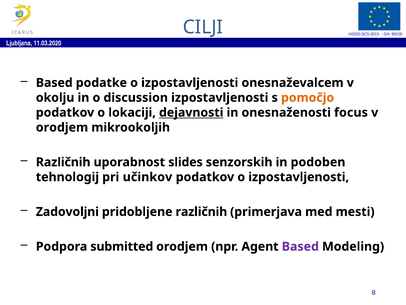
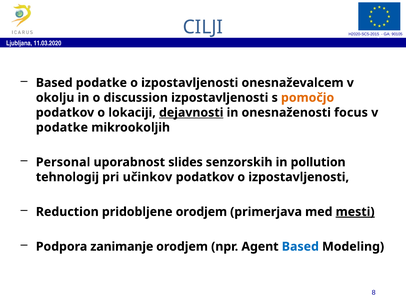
orodjem: orodjem -> podatke (62, 127)
Različnih: Različnih -> Personal (63, 162)
podoben: podoben -> pollution (318, 162)
Zadovoljni: Zadovoljni -> Reduction (67, 211)
pridobljene različnih: različnih -> orodjem (201, 211)
mesti underline: none -> present (355, 211)
submitted: submitted -> zanimanje (122, 246)
Based colour: purple -> blue (300, 246)
